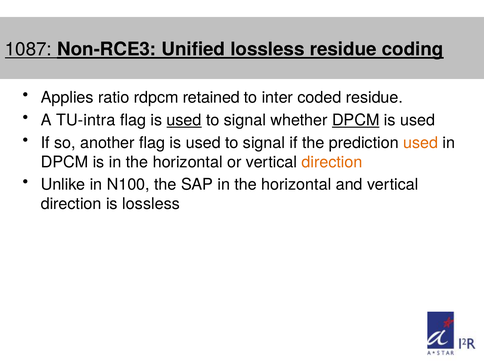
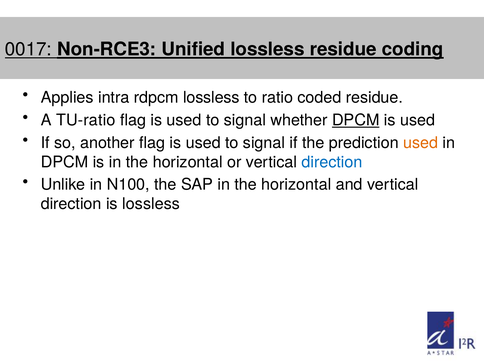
1087: 1087 -> 0017 (28, 49)
ratio: ratio -> intra (114, 98)
rdpcm retained: retained -> lossless (211, 98)
inter: inter -> ratio (277, 98)
TU-intra: TU-intra -> TU-ratio (86, 120)
used underline: present -> none (184, 120)
direction colour: orange -> blue (332, 162)
